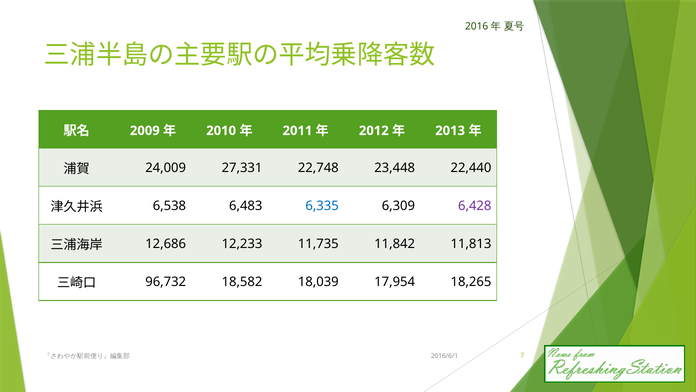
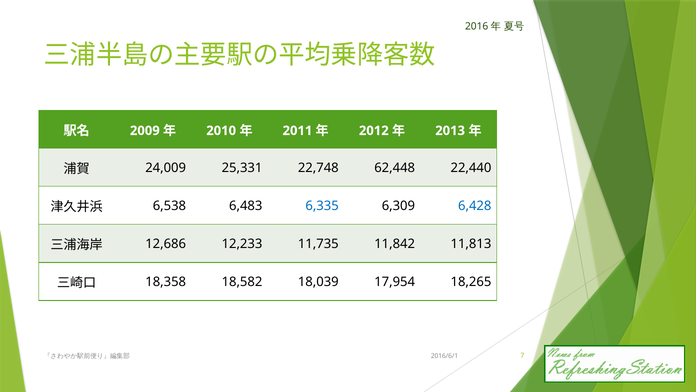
27,331: 27,331 -> 25,331 (242, 168)
23,448: 23,448 -> 62,448 (395, 168)
6,428 colour: purple -> blue (475, 206)
96,732: 96,732 -> 18,358 (166, 282)
